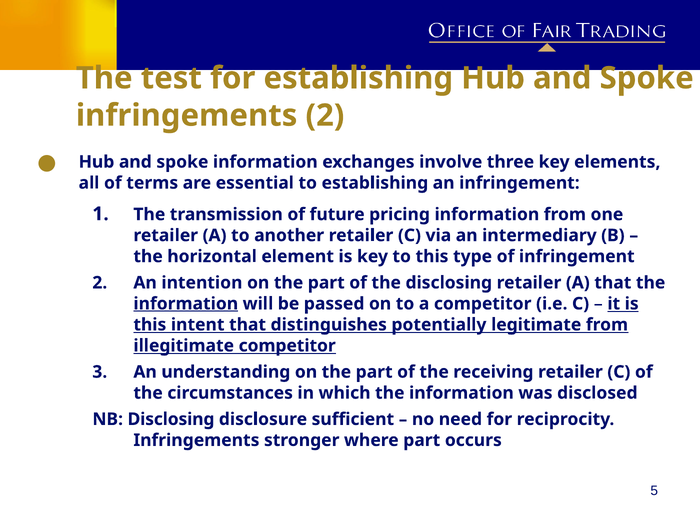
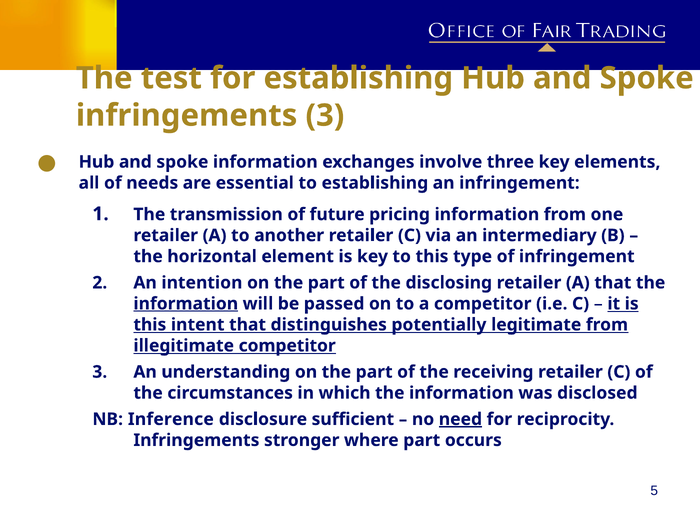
infringements 2: 2 -> 3 (325, 115)
terms: terms -> needs (152, 183)
NB Disclosing: Disclosing -> Inference (171, 419)
need underline: none -> present (460, 419)
